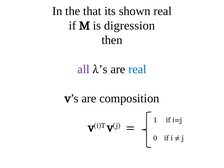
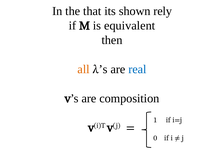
shown real: real -> rely (163, 11)
digression: digression -> equivalent (130, 26)
all colour: purple -> orange (84, 69)
